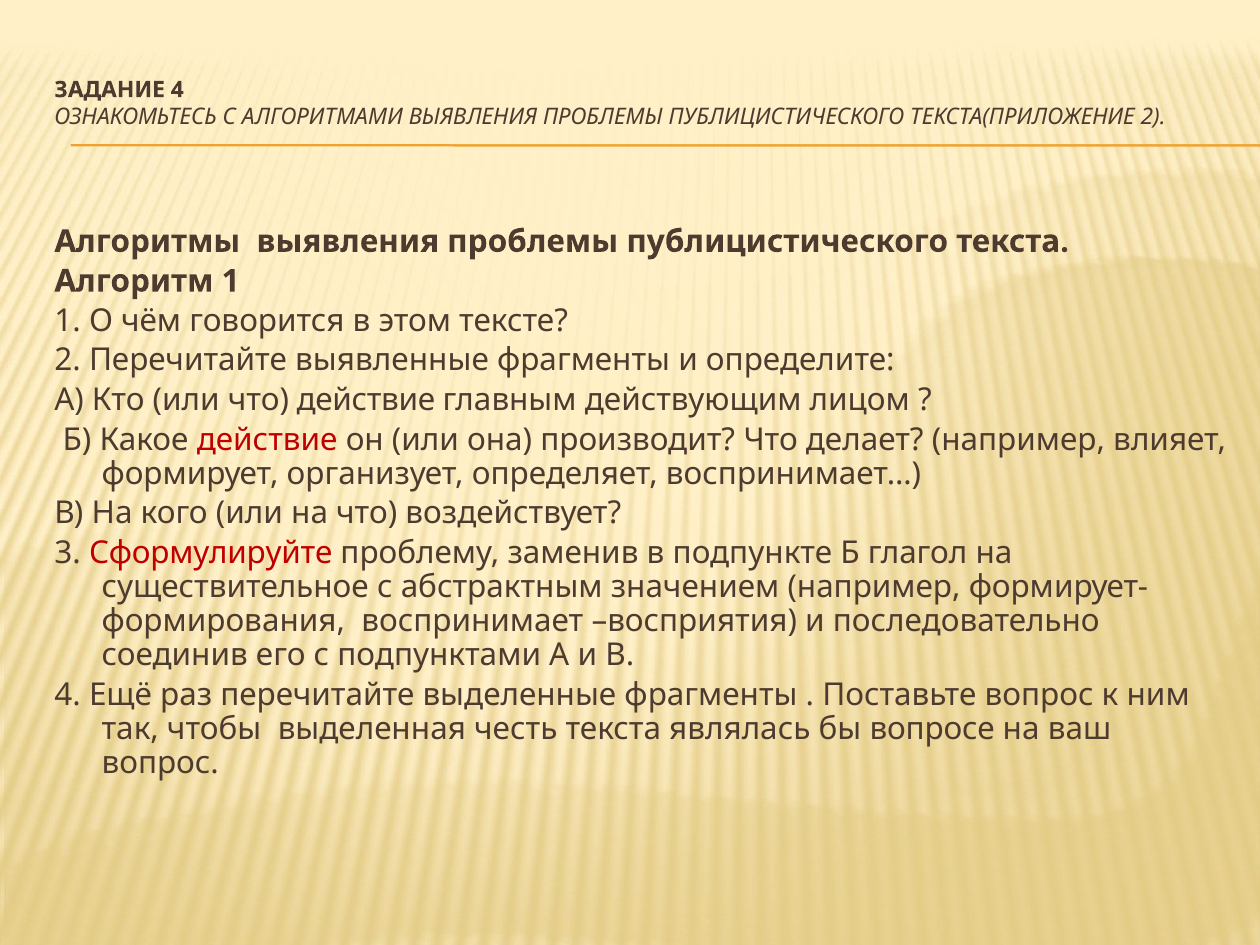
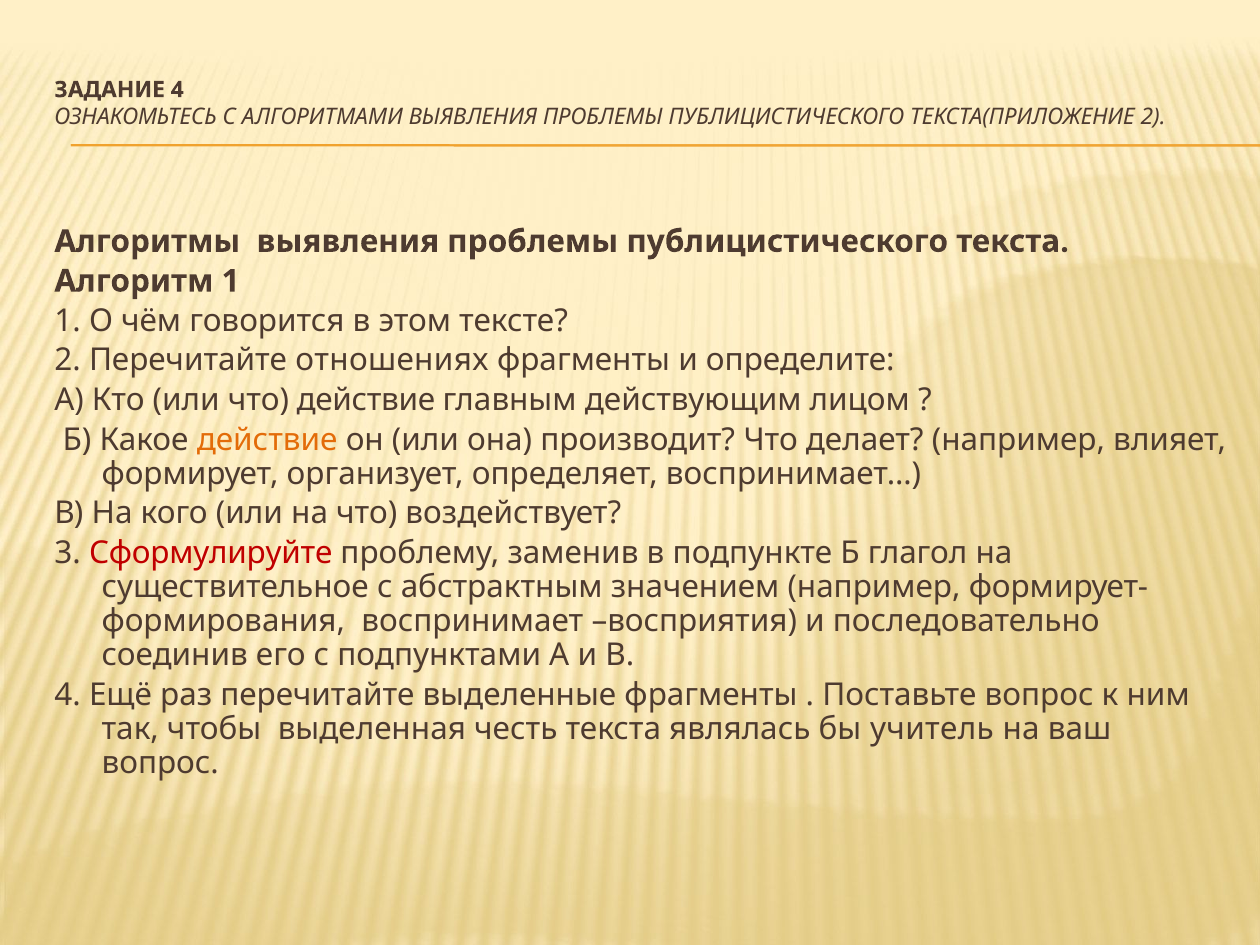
выявленные: выявленные -> отношениях (392, 361)
действие colour: red -> orange (267, 440)
вопросе: вопросе -> учитель (932, 729)
